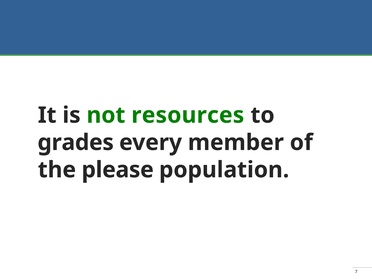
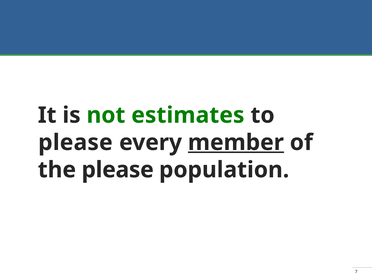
resources: resources -> estimates (188, 115)
grades: grades -> please (75, 143)
member underline: none -> present (236, 143)
